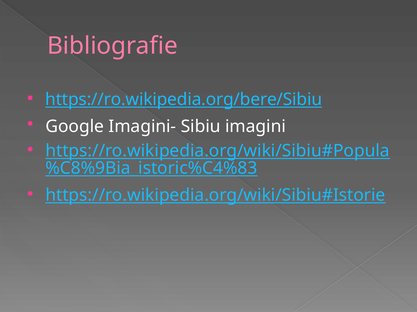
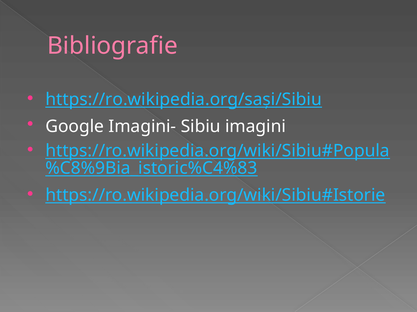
https://ro.wikipedia.org/bere/Sibiu: https://ro.wikipedia.org/bere/Sibiu -> https://ro.wikipedia.org/sași/Sibiu (184, 100)
